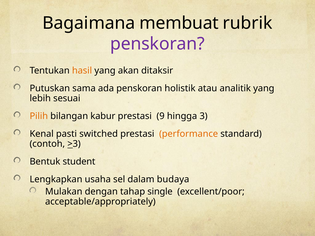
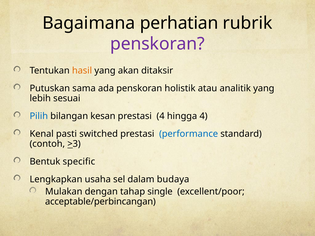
membuat: membuat -> perhatian (179, 23)
Pilih colour: orange -> blue (39, 116)
kabur: kabur -> kesan (103, 116)
prestasi 9: 9 -> 4 (161, 116)
hingga 3: 3 -> 4 (204, 116)
performance colour: orange -> blue (189, 134)
student: student -> specific (79, 162)
acceptable/appropriately: acceptable/appropriately -> acceptable/perbincangan (100, 202)
